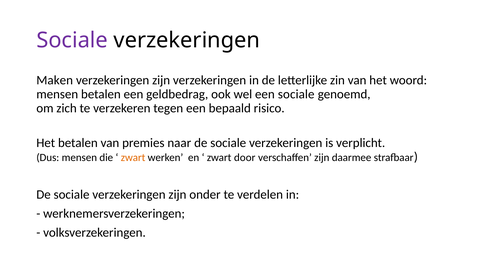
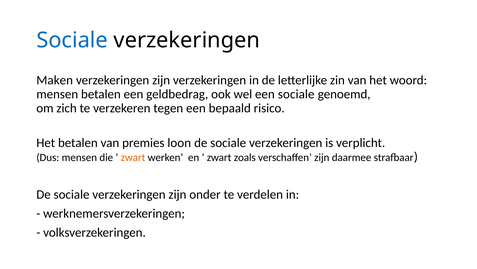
Sociale colour: purple -> blue (72, 40)
naar: naar -> loon (179, 142)
door: door -> zoals (245, 157)
